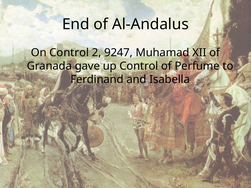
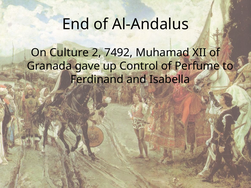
On Control: Control -> Culture (69, 53)
9247: 9247 -> 7492 (118, 53)
